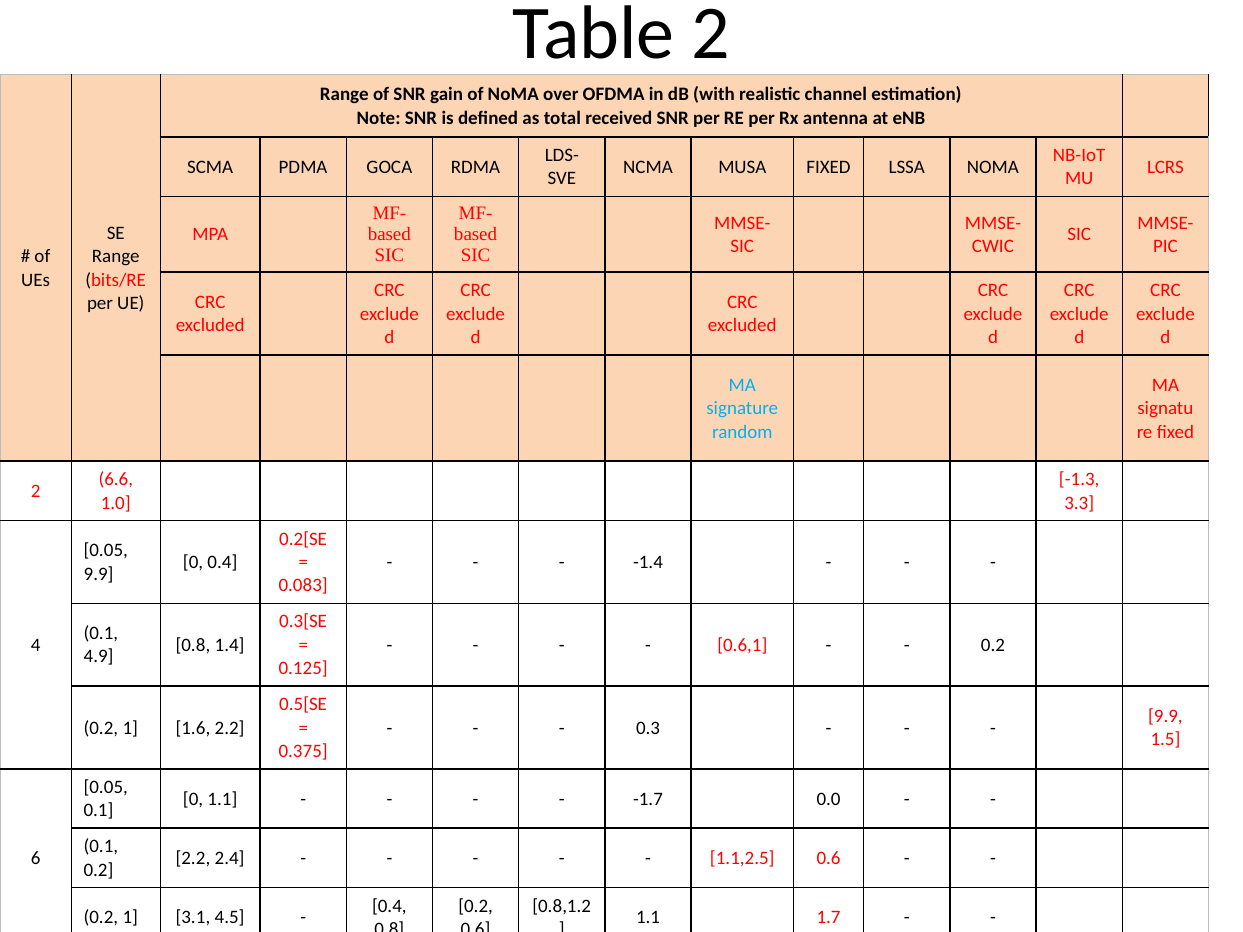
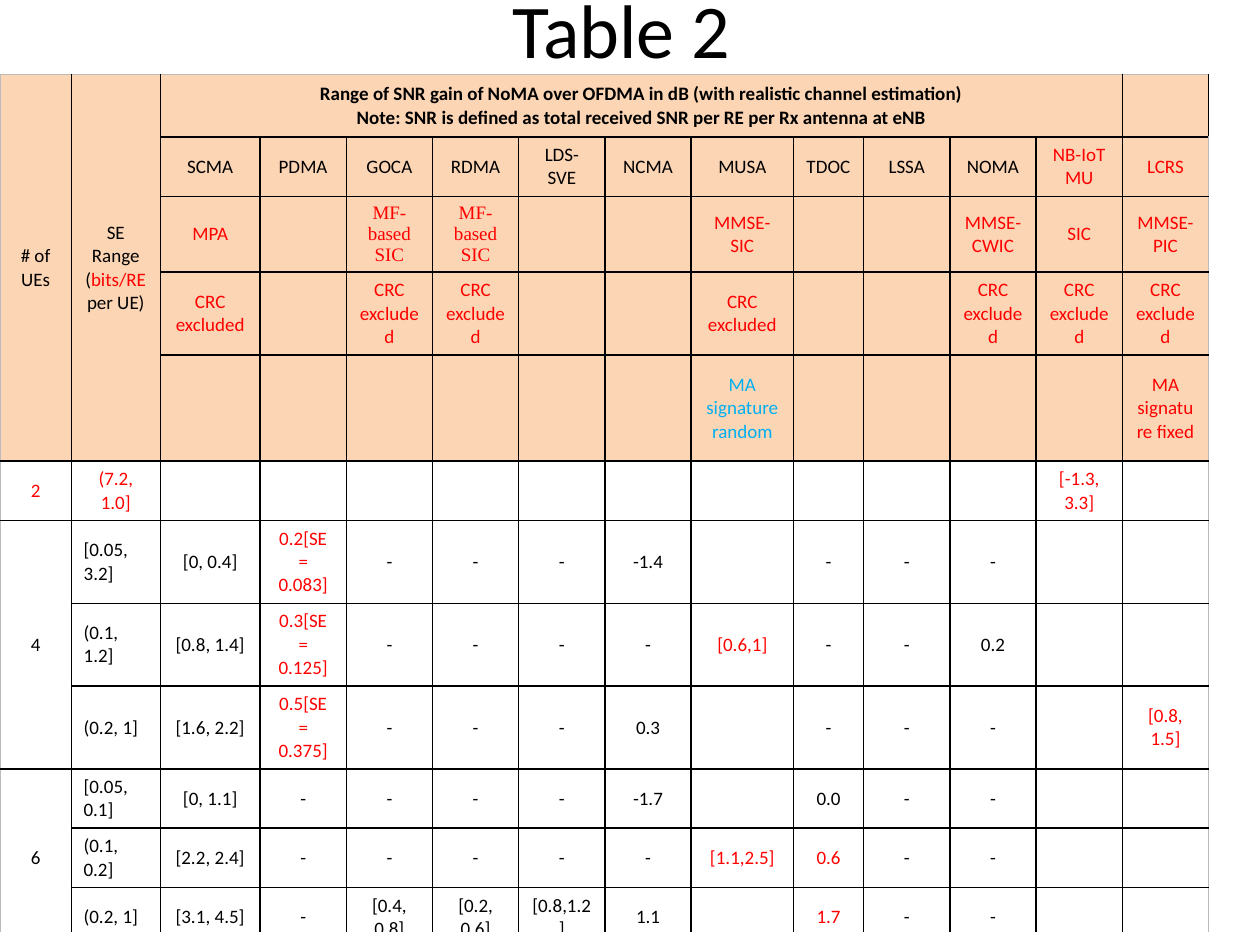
MUSA FIXED: FIXED -> TDOC (828, 167)
6.6: 6.6 -> 7.2 (116, 480)
9.9: 9.9 -> 3.2 (99, 574)
4.9: 4.9 -> 1.2 (99, 657)
9.9: 9.9 -> 0.8 (1165, 716)
